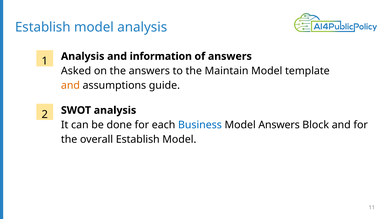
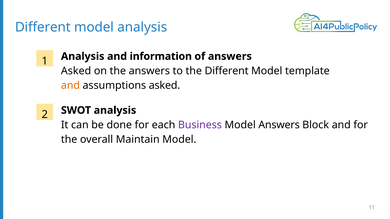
Establish: Establish -> Different (43, 27)
the Maintain: Maintain -> Different (227, 71)
assumptions guide: guide -> asked (164, 86)
Business colour: blue -> purple (200, 125)
overall Establish: Establish -> Maintain (138, 140)
